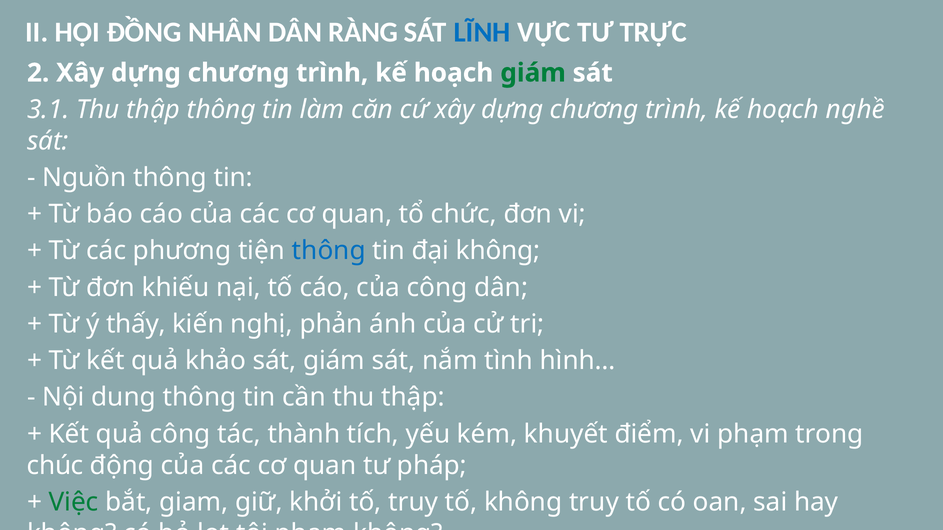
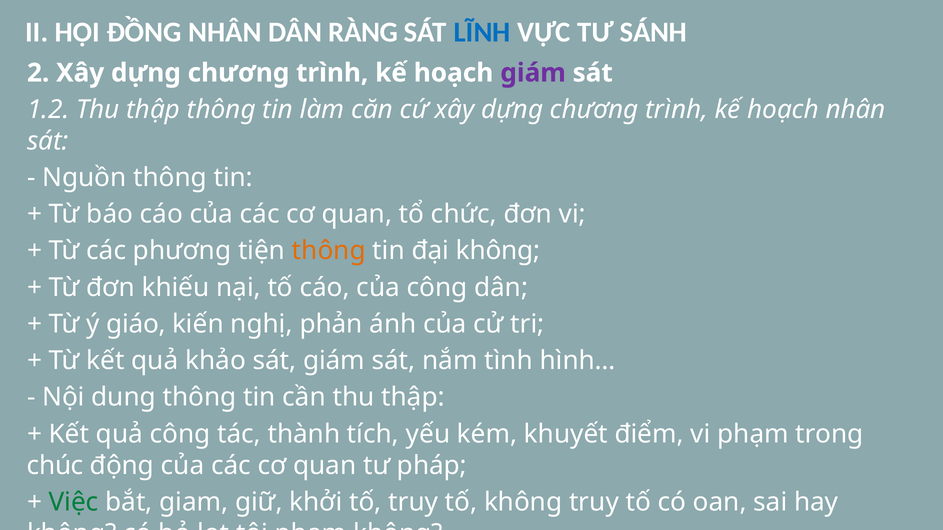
TRỰC: TRỰC -> SÁNH (653, 32)
giám colour: green -> purple (533, 73)
3.1: 3.1 -> 1.2 (48, 110)
hoạch nghề: nghề -> nhân (856, 110)
thông colour: blue -> orange (329, 251)
thấy: thấy -> giáo (136, 324)
